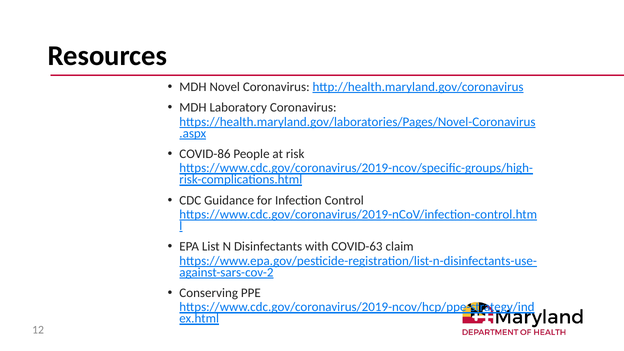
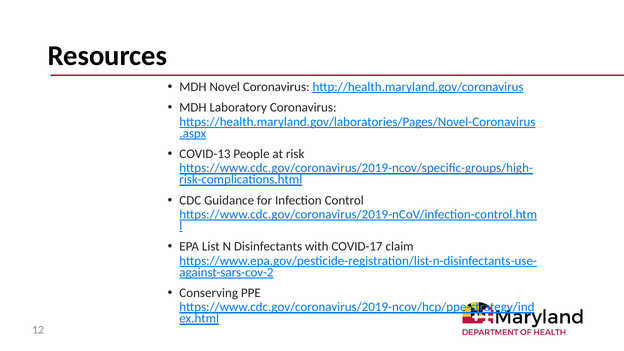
COVID-86: COVID-86 -> COVID-13 (205, 154)
COVID-63: COVID-63 -> COVID-17 (357, 247)
